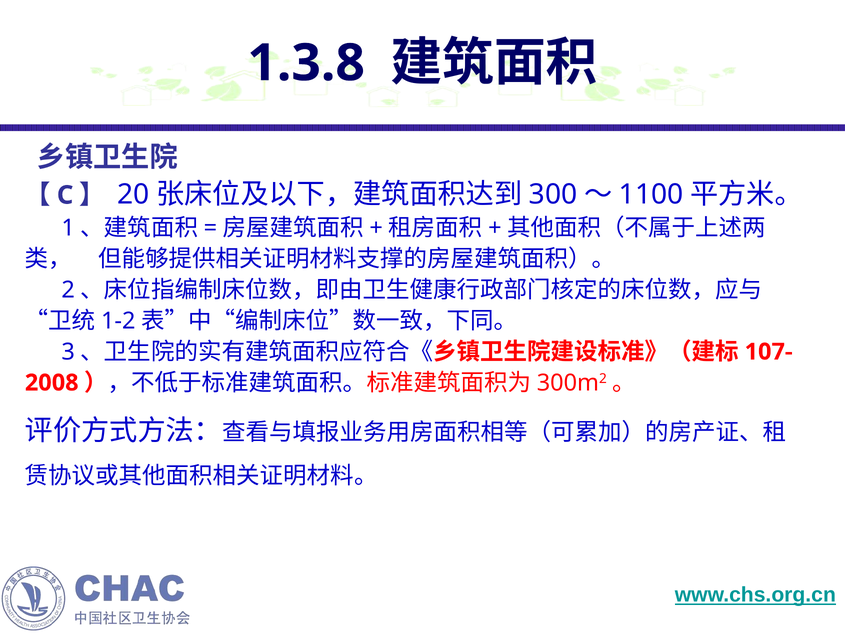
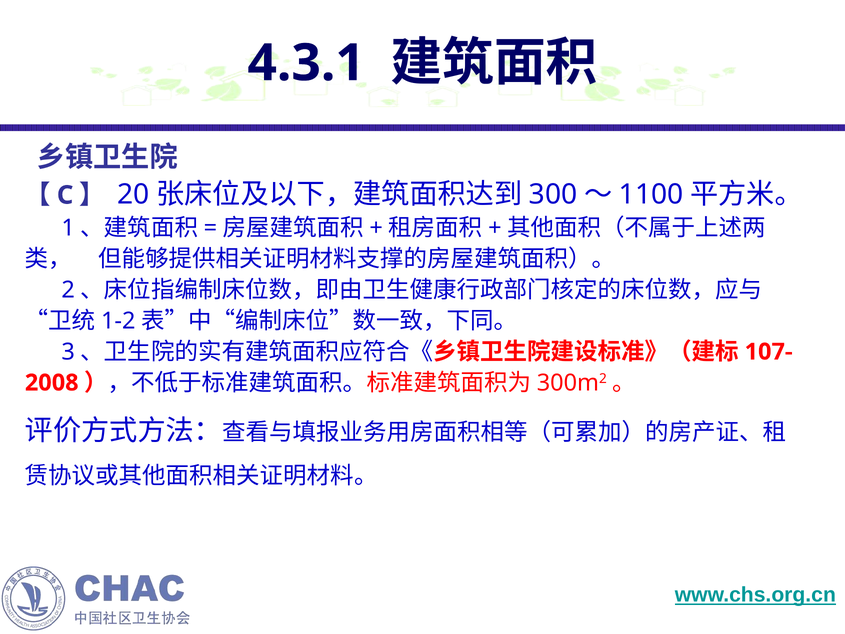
1.3.8: 1.3.8 -> 4.3.1 (306, 63)
